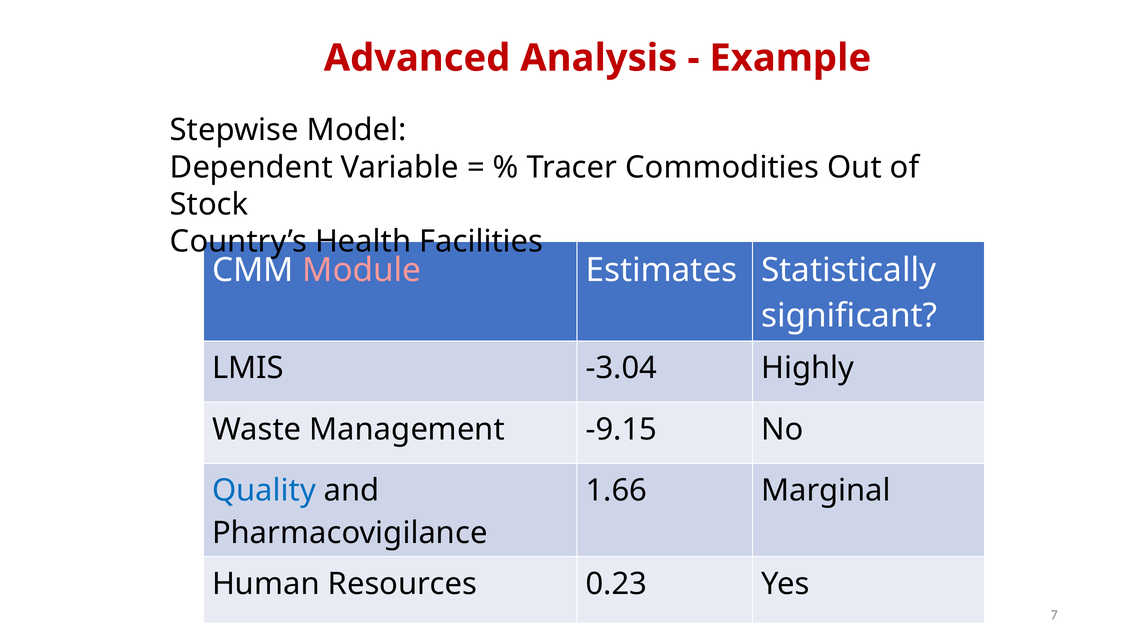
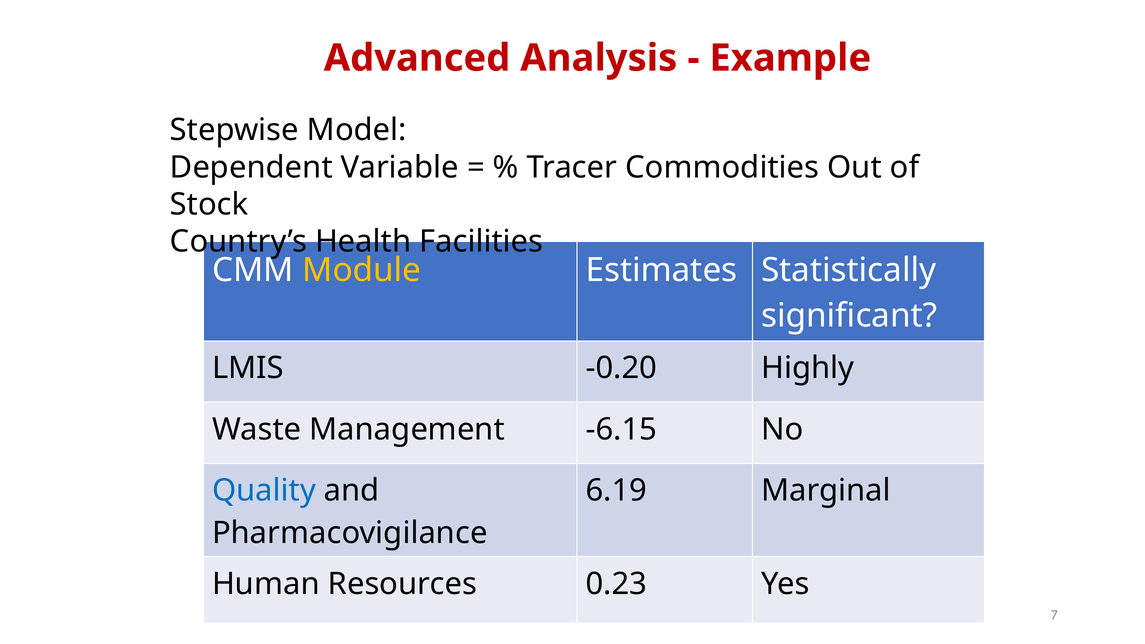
Module colour: pink -> yellow (362, 270)
-3.04: -3.04 -> -0.20 (621, 368)
-9.15: -9.15 -> -6.15 (621, 429)
1.66: 1.66 -> 6.19 (616, 491)
